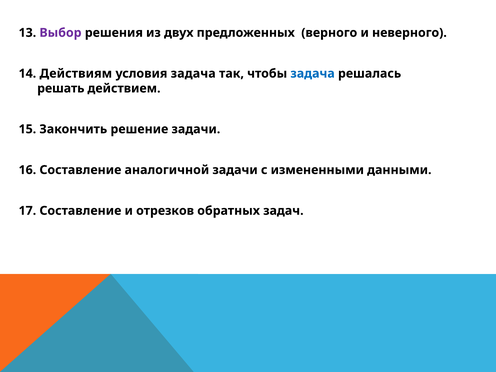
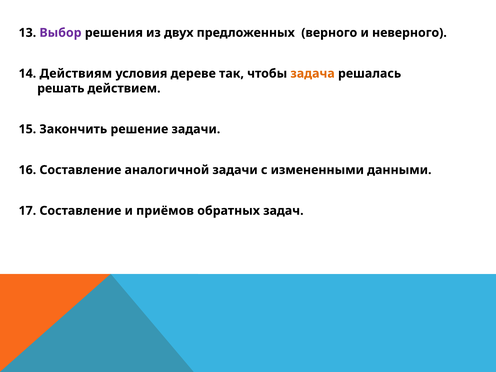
условия задача: задача -> дереве (193, 74)
задача colour: blue -> orange (313, 74)
отрезков: отрезков -> приёмов (165, 211)
